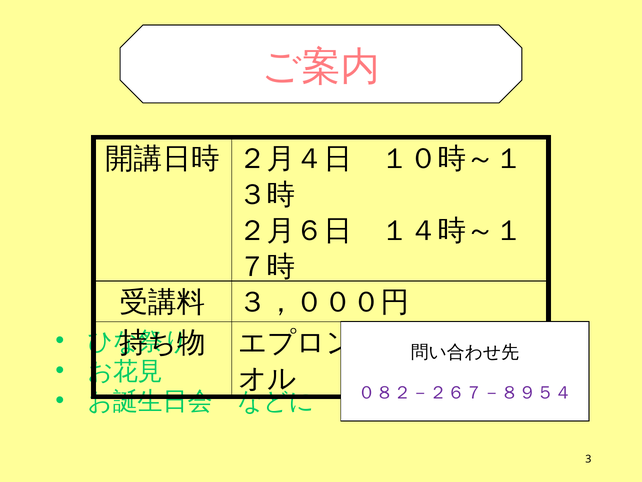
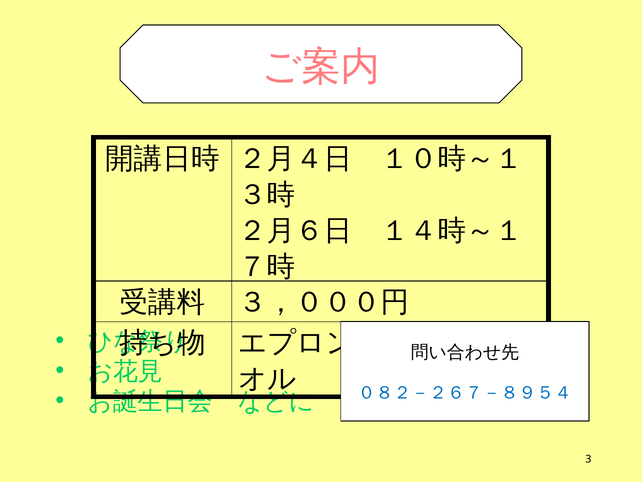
０８２－２６７－８９５４ colour: purple -> blue (465, 393)
